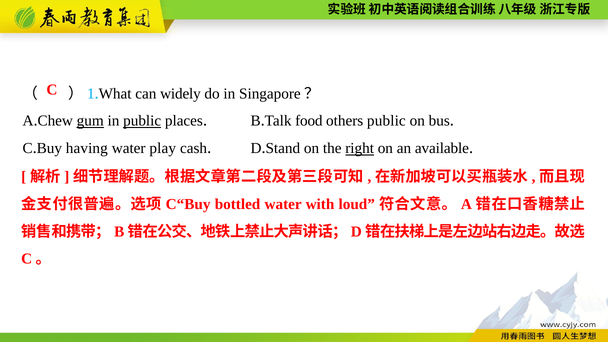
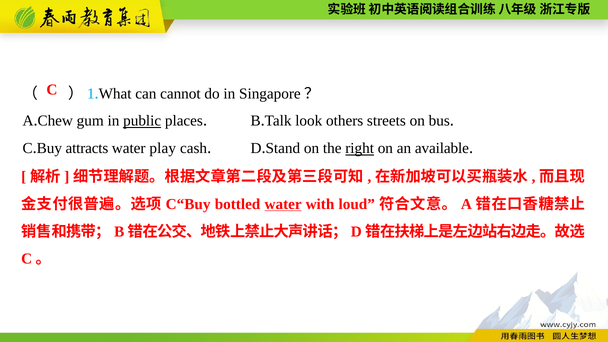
widely: widely -> cannot (180, 94)
gum underline: present -> none (90, 121)
food: food -> look (309, 121)
others public: public -> streets (386, 121)
having: having -> attracts (87, 148)
water underline: none -> present (283, 204)
